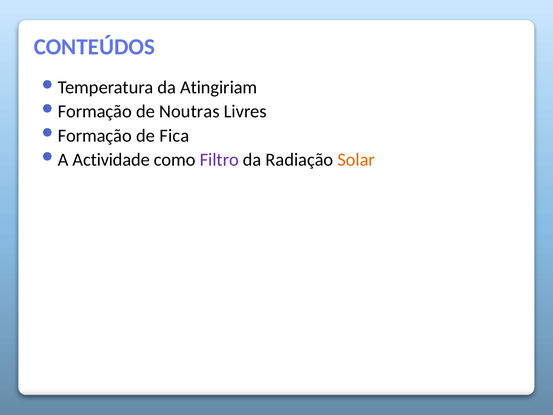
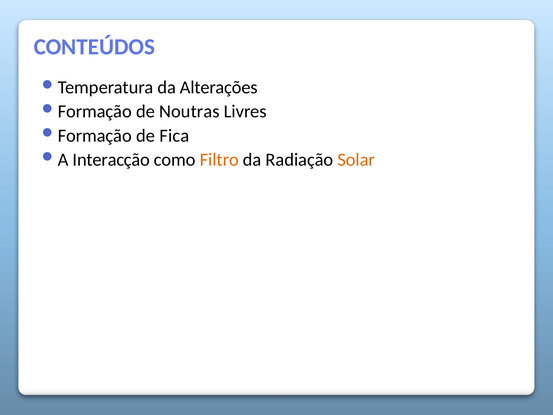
Atingiriam: Atingiriam -> Alterações (219, 87)
Actividade: Actividade -> Interacção (111, 160)
Filtro colour: purple -> orange (219, 160)
